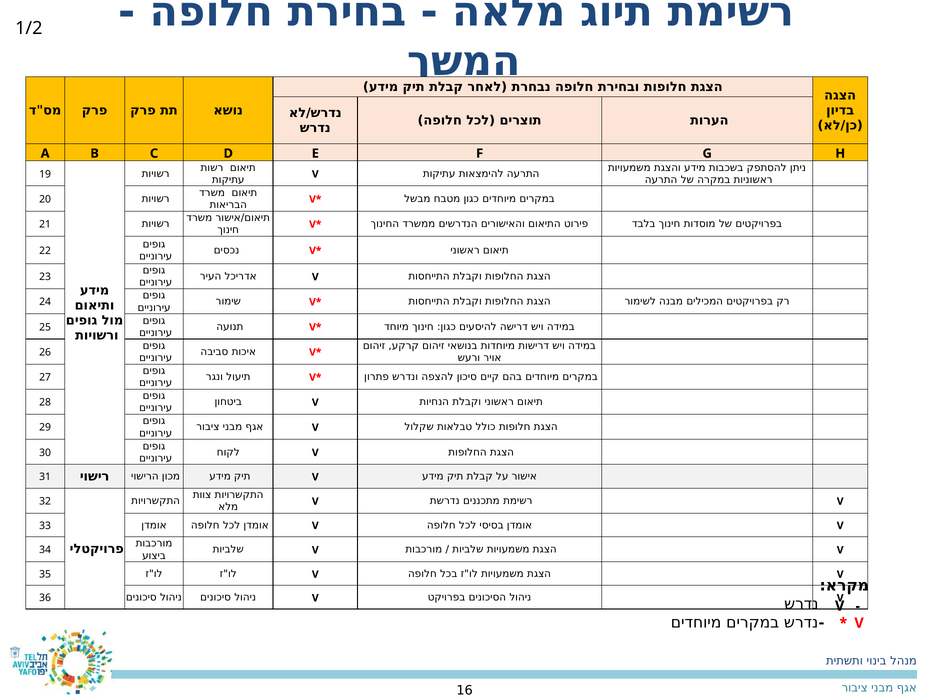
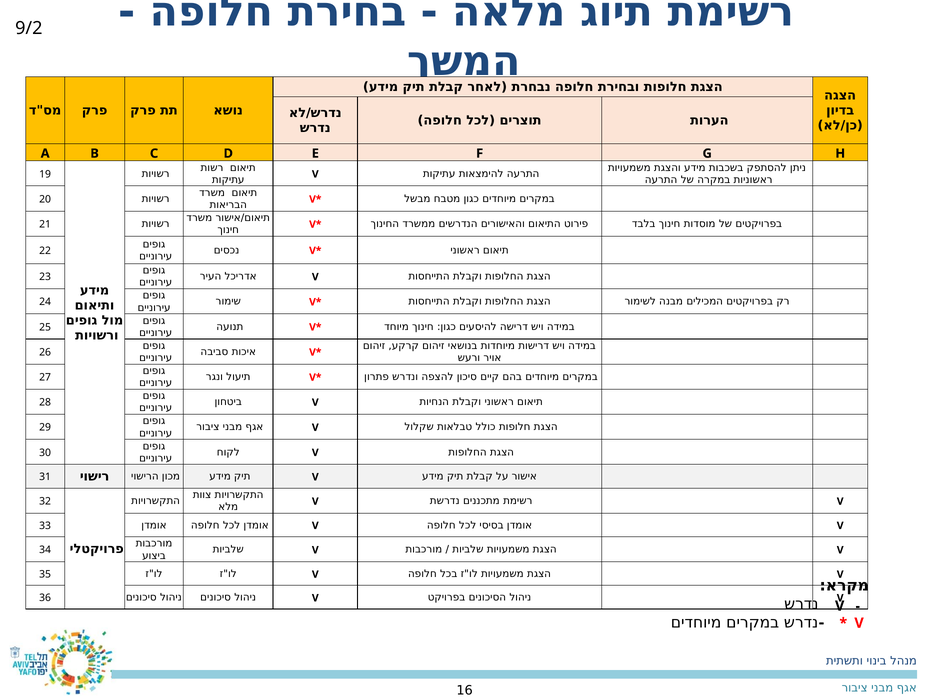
1/2: 1/2 -> 9/2 (29, 28)
